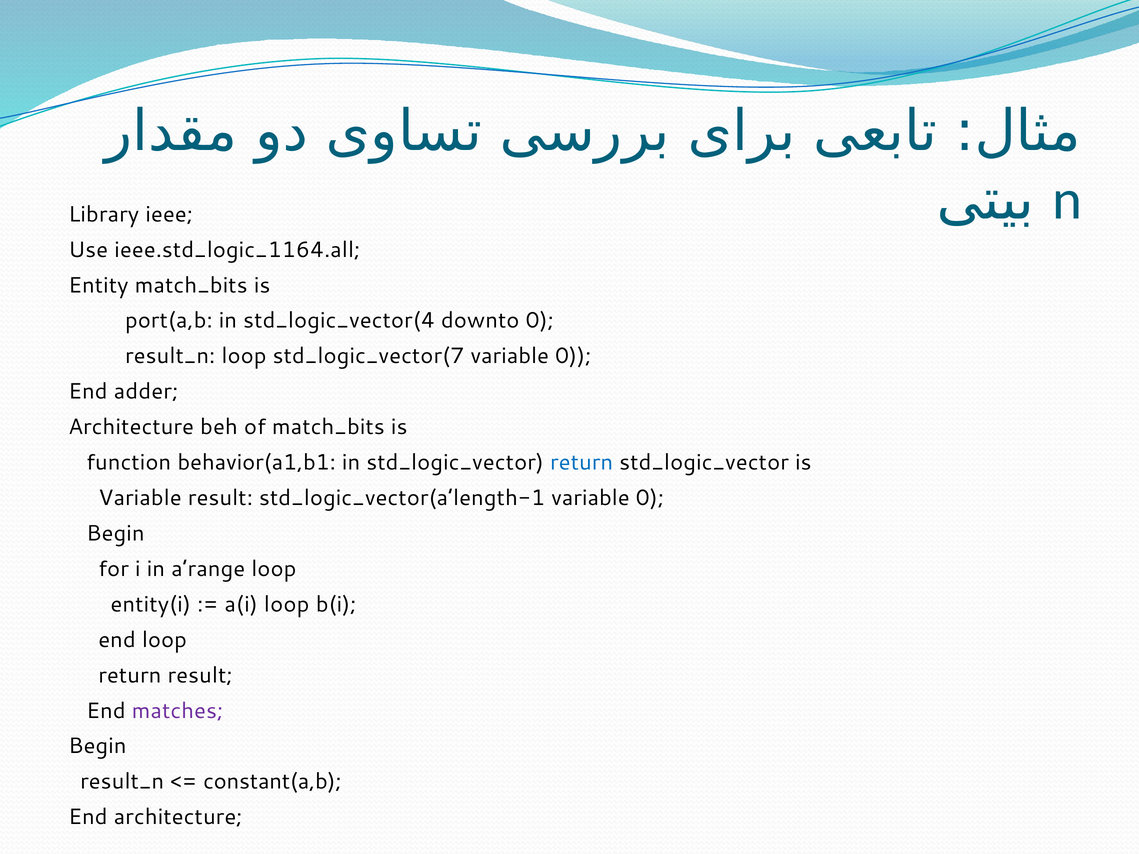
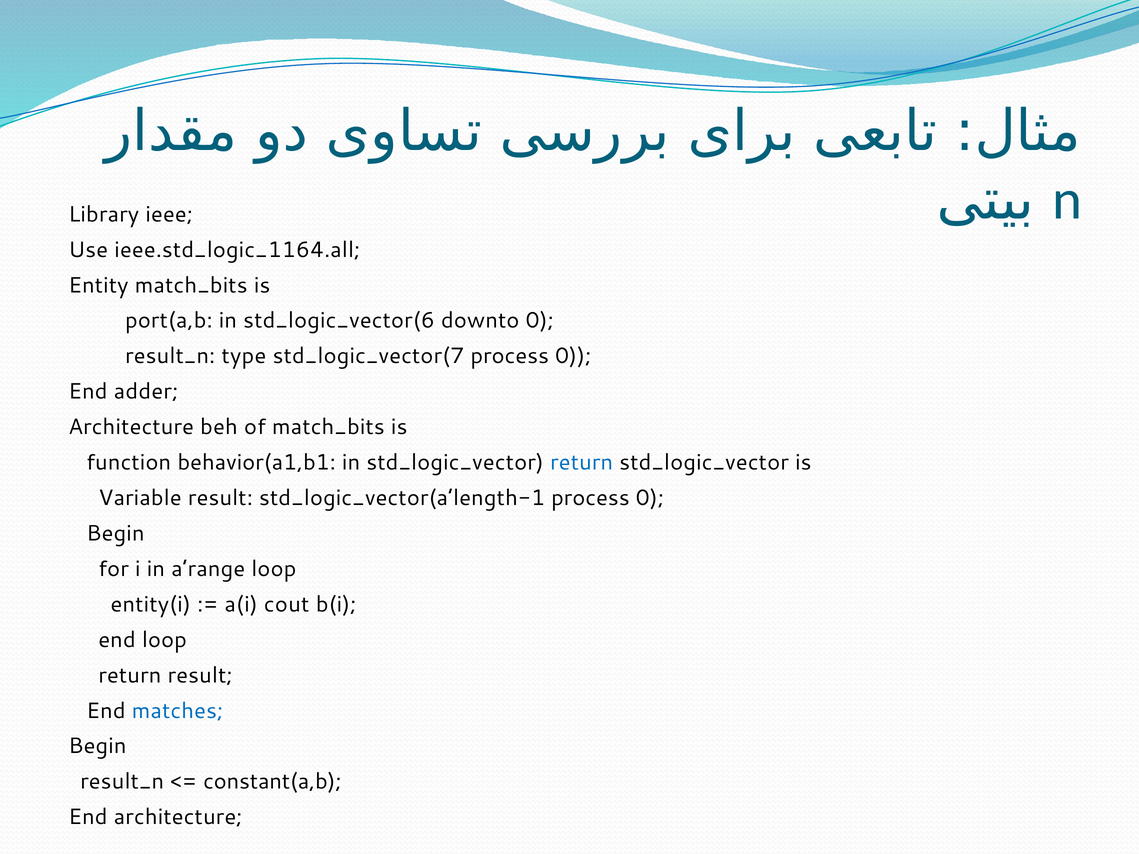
std_logic_vector(4: std_logic_vector(4 -> std_logic_vector(6 (339, 321)
result_n loop: loop -> type (244, 356)
std_logic_vector(7 variable: variable -> process (510, 356)
std_logic_vector(a’length-1 variable: variable -> process (590, 498)
a(i loop: loop -> cout (287, 605)
matches colour: purple -> blue (177, 711)
